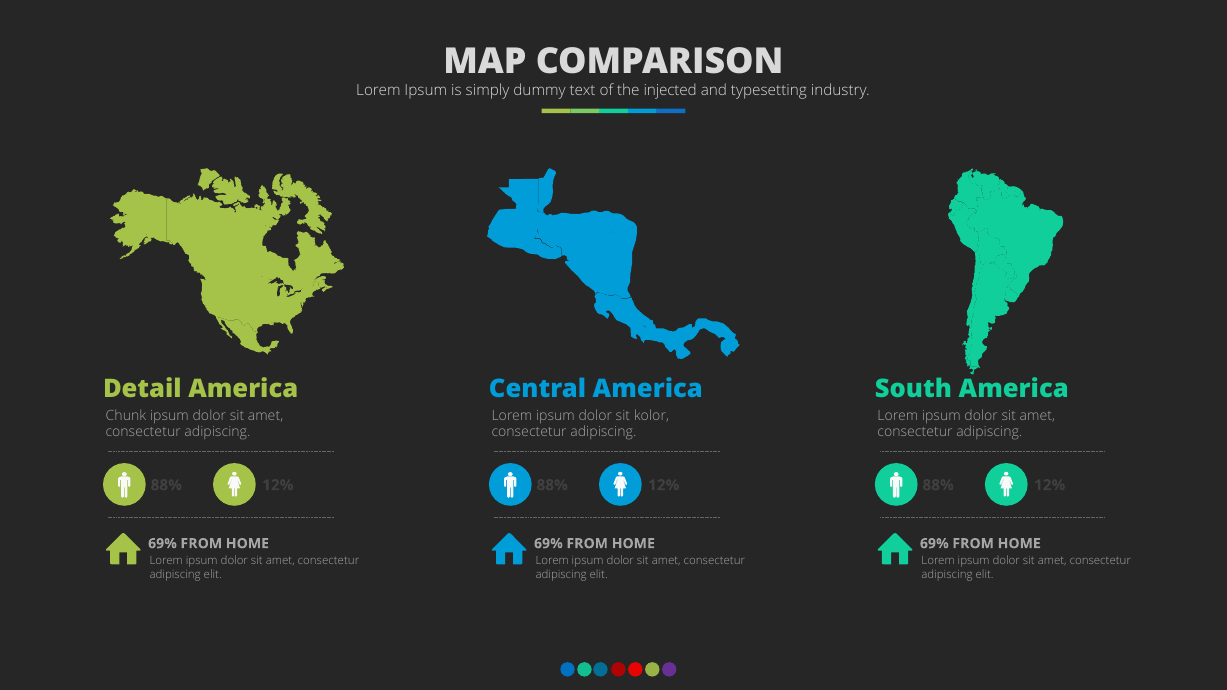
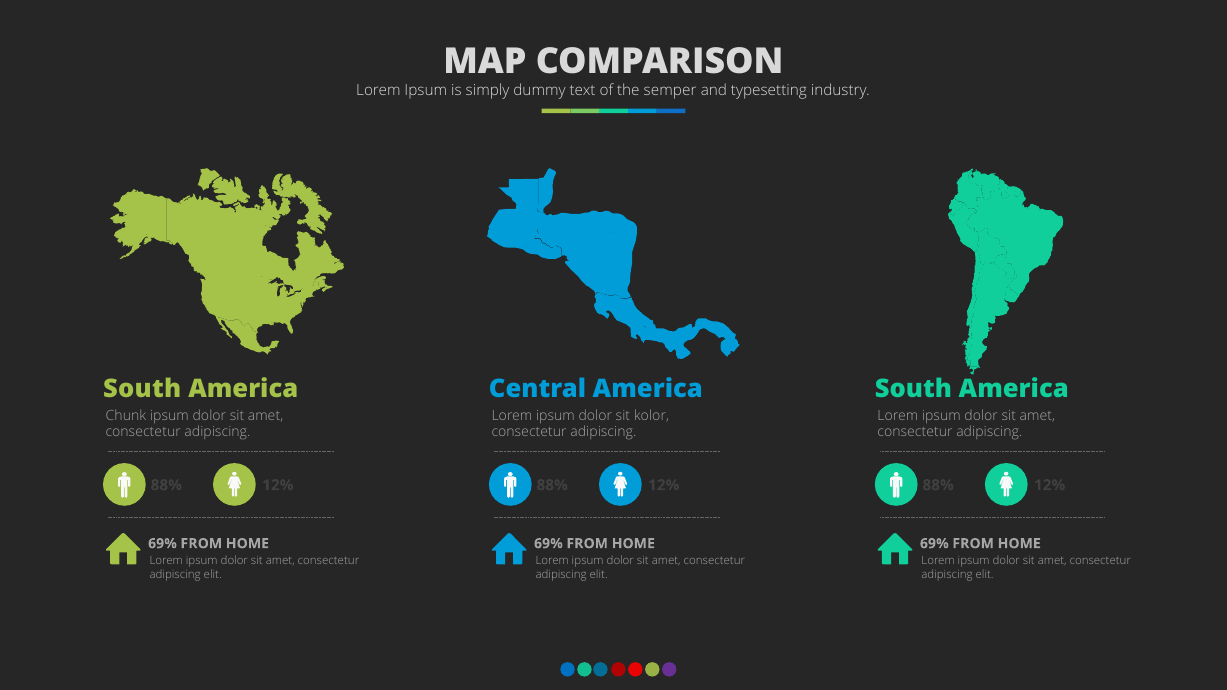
injected: injected -> semper (670, 90)
Detail: Detail -> South (142, 389)
